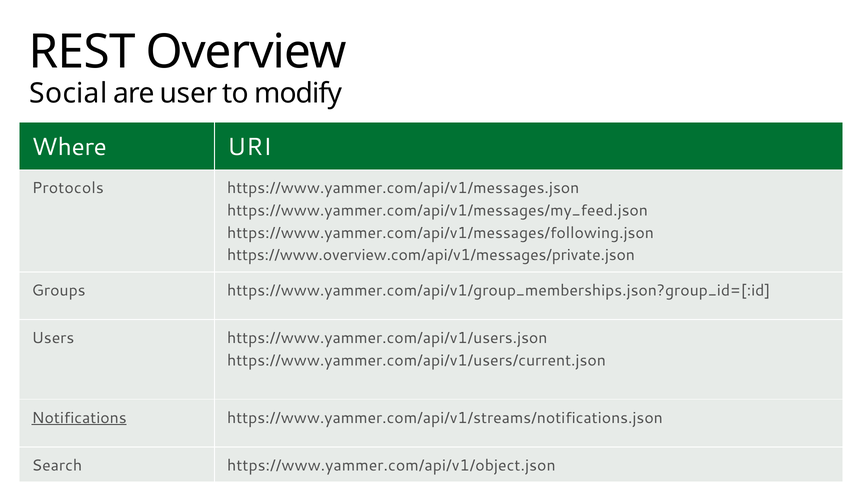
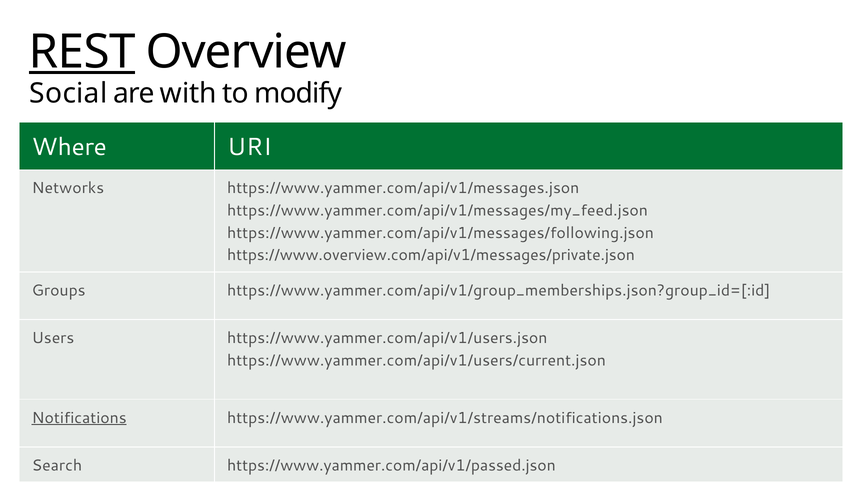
REST underline: none -> present (82, 52)
user: user -> with (188, 93)
Protocols: Protocols -> Networks (68, 188)
https://www.yammer.com/api/v1/object.json: https://www.yammer.com/api/v1/object.json -> https://www.yammer.com/api/v1/passed.json (391, 465)
